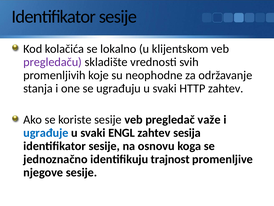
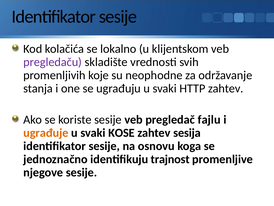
važe: važe -> fajlu (209, 119)
ugrađuje colour: blue -> orange (46, 133)
ENGL: ENGL -> KOSE (121, 133)
